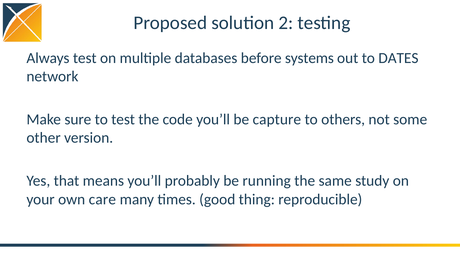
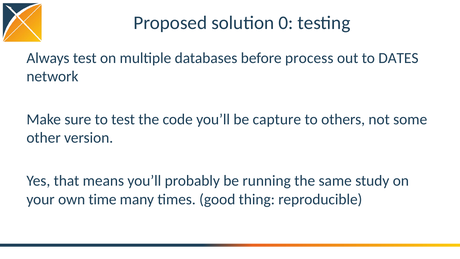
2: 2 -> 0 (286, 23)
systems: systems -> process (309, 58)
care: care -> time (103, 199)
